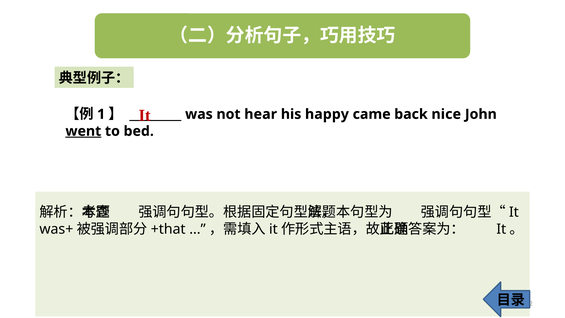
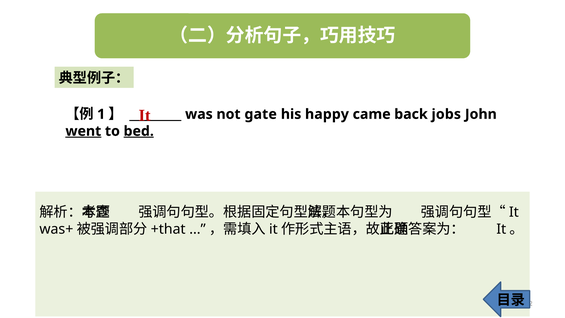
hear: hear -> gate (261, 114)
nice: nice -> jobs (446, 114)
bed underline: none -> present (139, 131)
